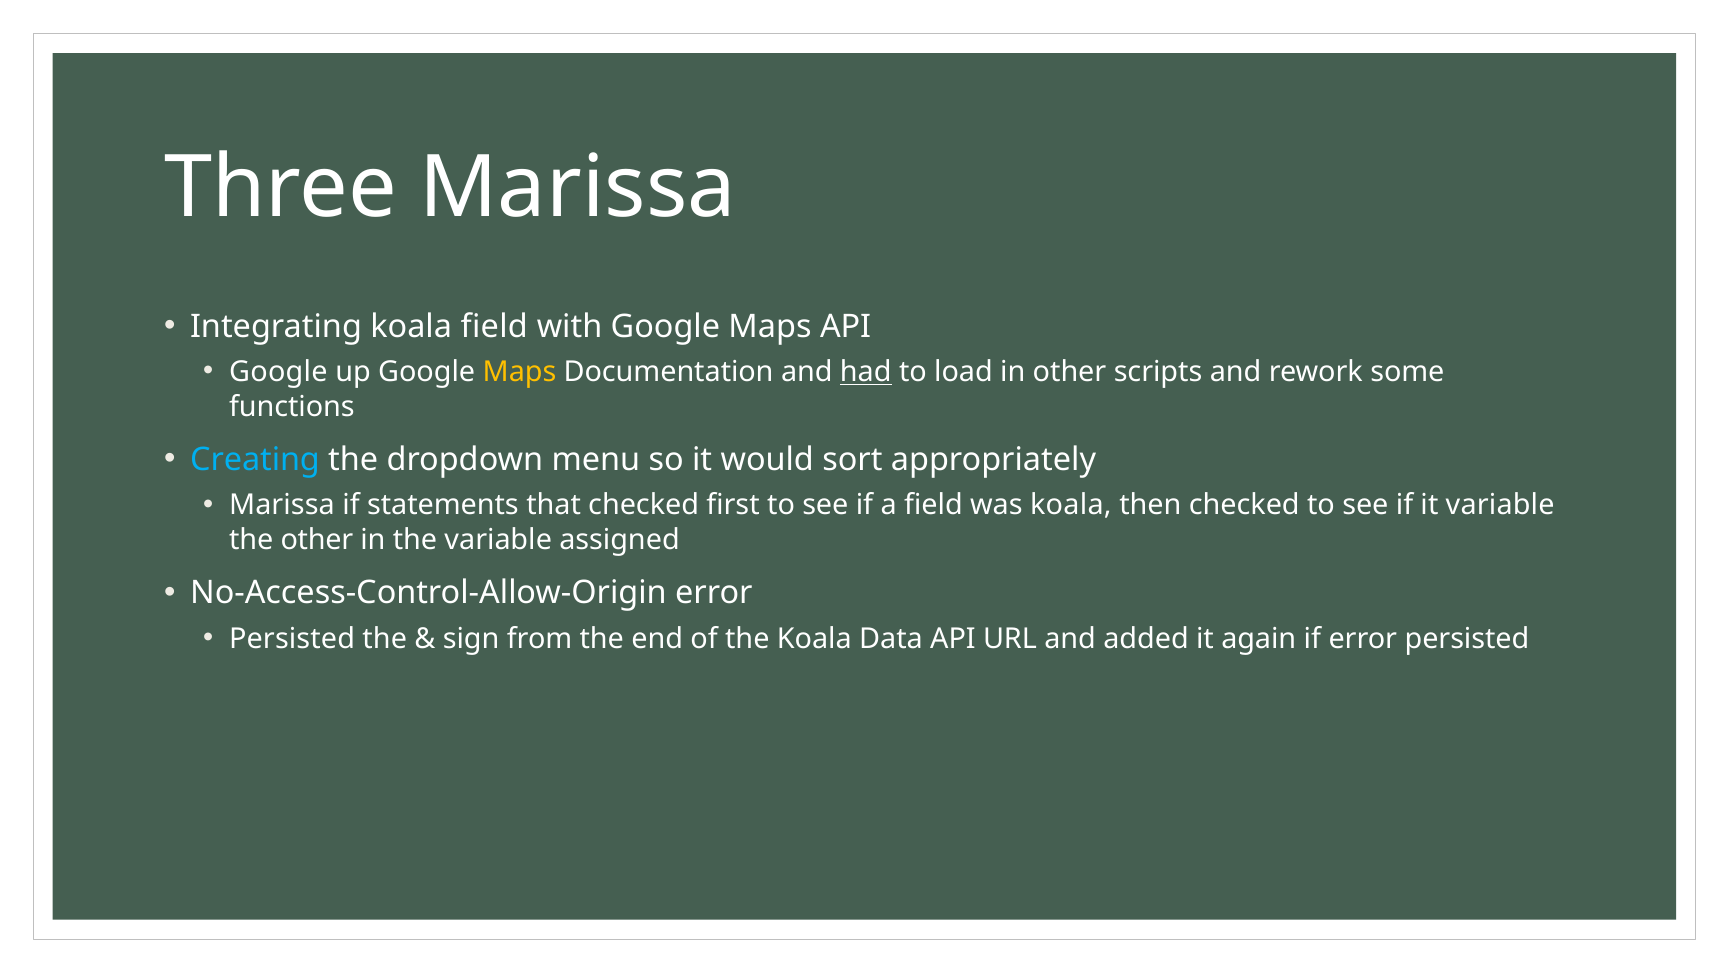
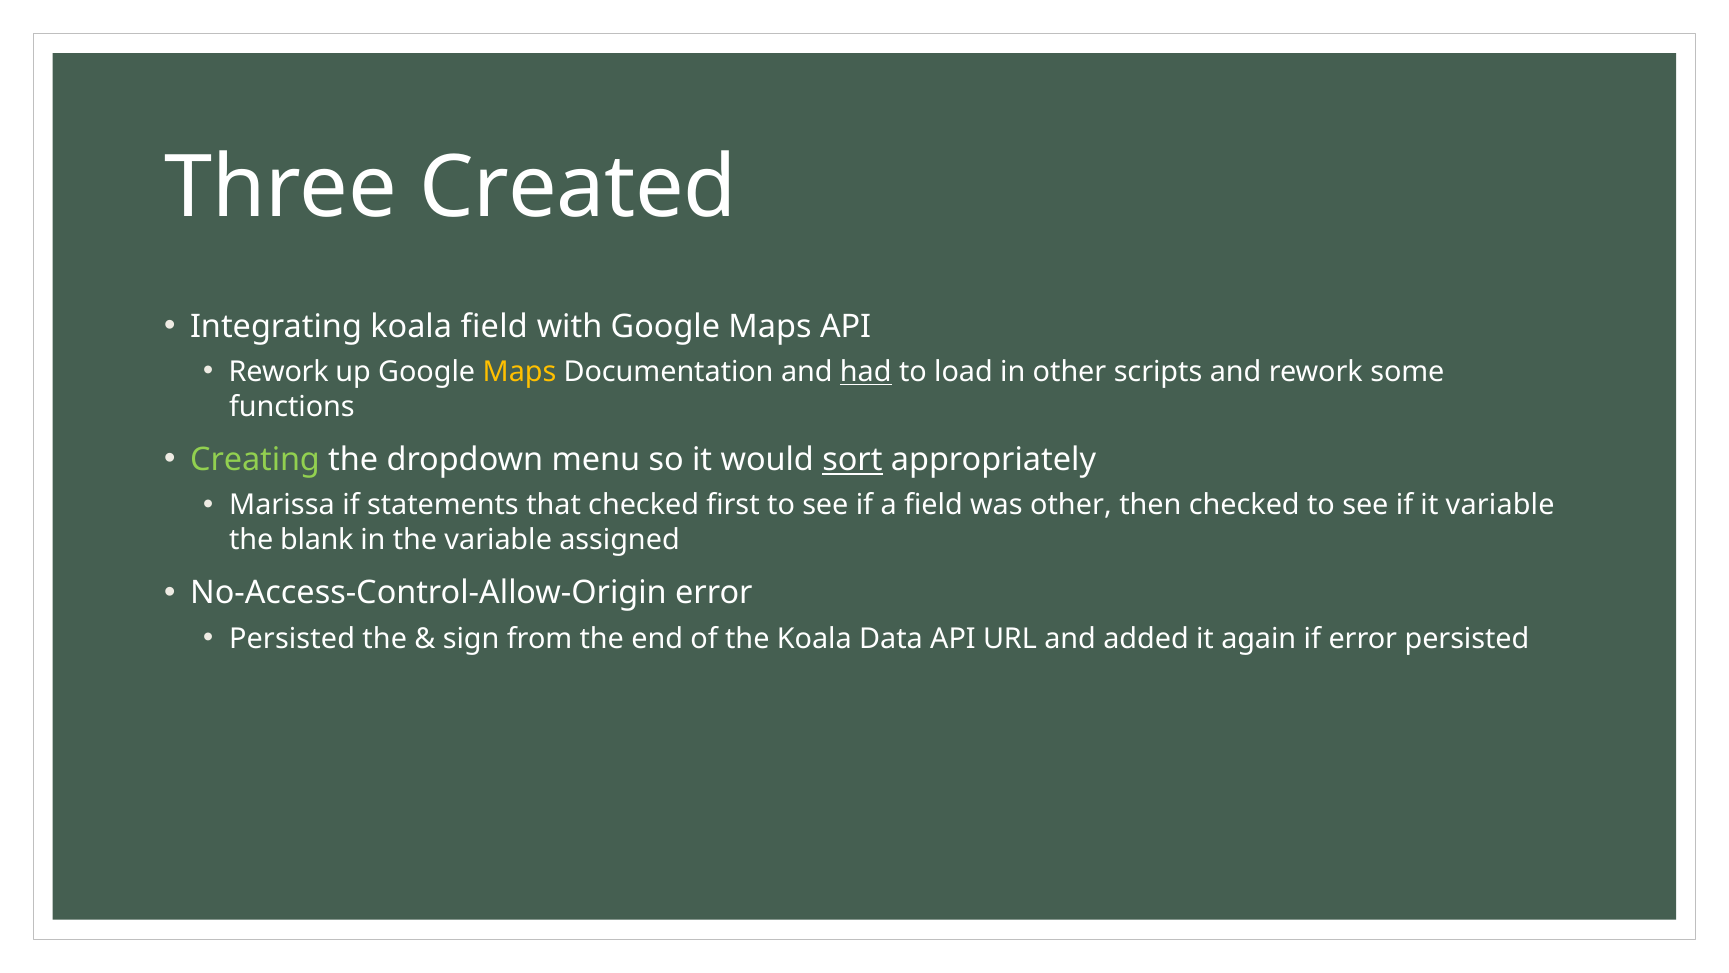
Three Marissa: Marissa -> Created (578, 188)
Google: Google -> Rework (279, 372)
Creating colour: light blue -> light green (255, 460)
sort underline: none -> present (852, 460)
was koala: koala -> other (1071, 505)
the other: other -> blank (317, 540)
